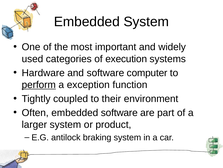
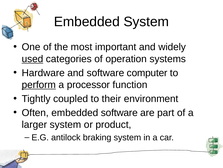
used underline: none -> present (32, 59)
execution: execution -> operation (126, 59)
exception: exception -> processor (88, 84)
